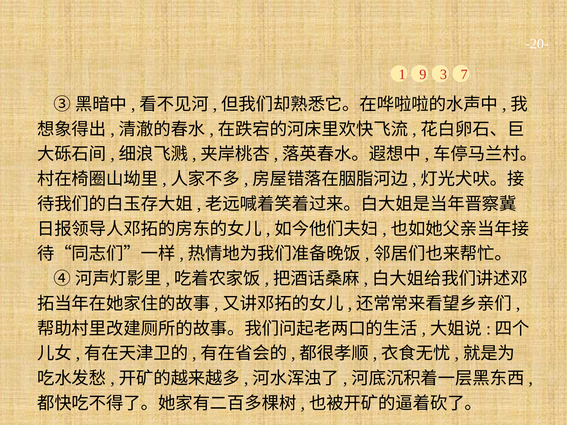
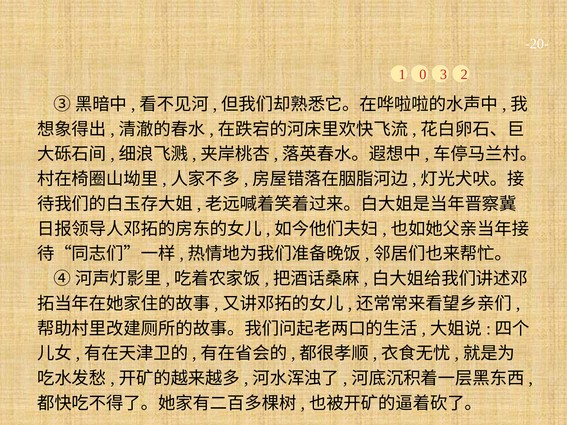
9: 9 -> 0 (423, 75)
7: 7 -> 2 (464, 75)
